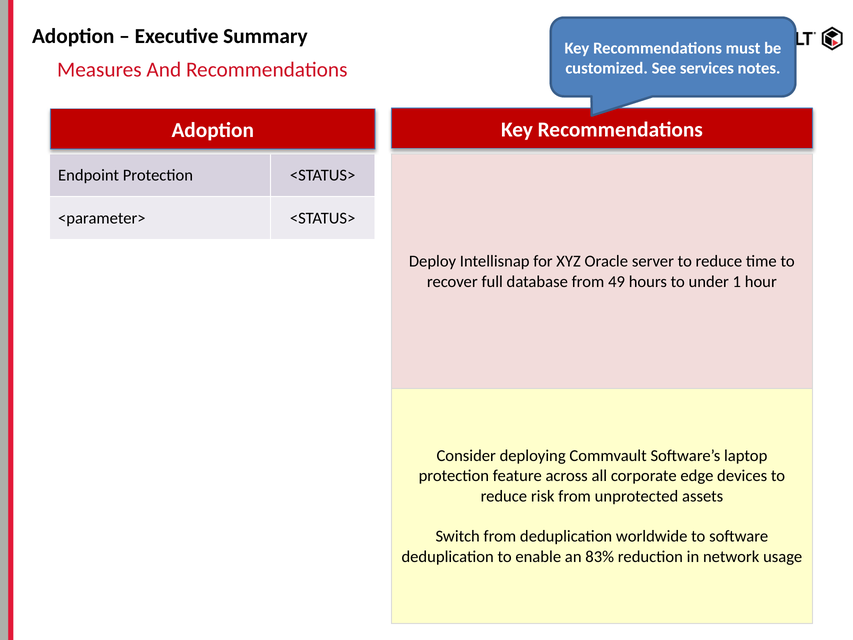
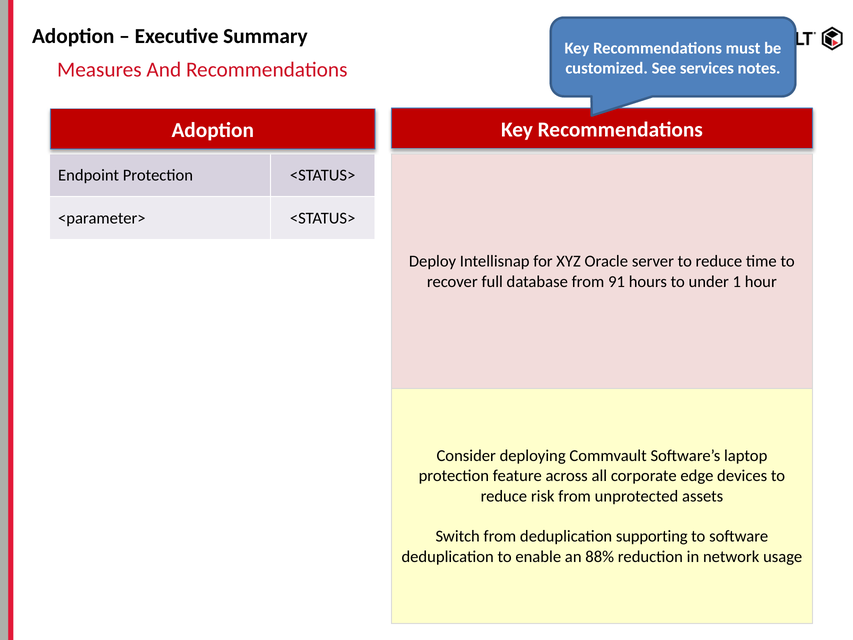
49: 49 -> 91 (617, 281)
worldwide: worldwide -> supporting (652, 536)
83%: 83% -> 88% (600, 556)
